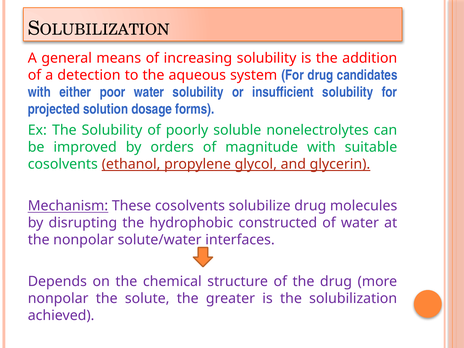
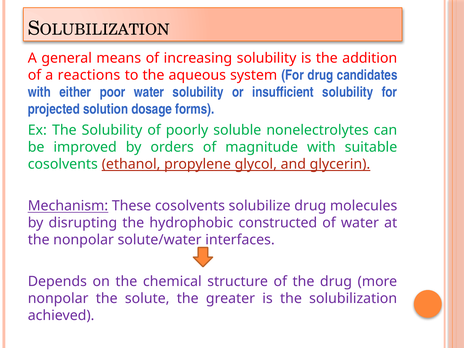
detection: detection -> reactions (89, 75)
